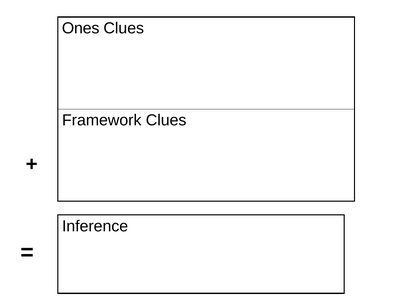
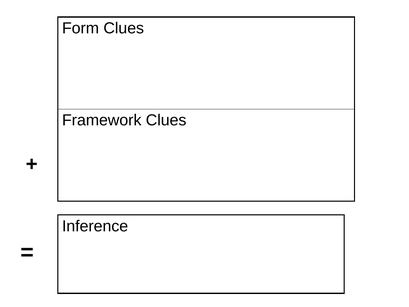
Ones: Ones -> Form (81, 28)
